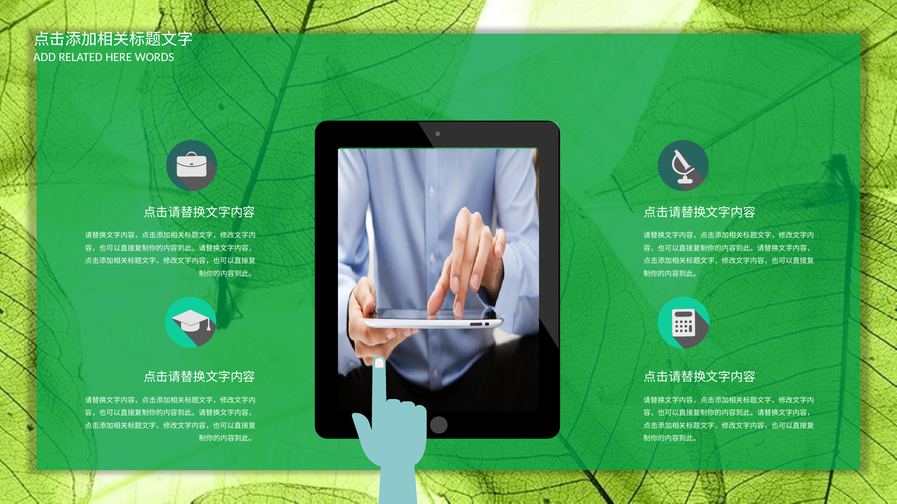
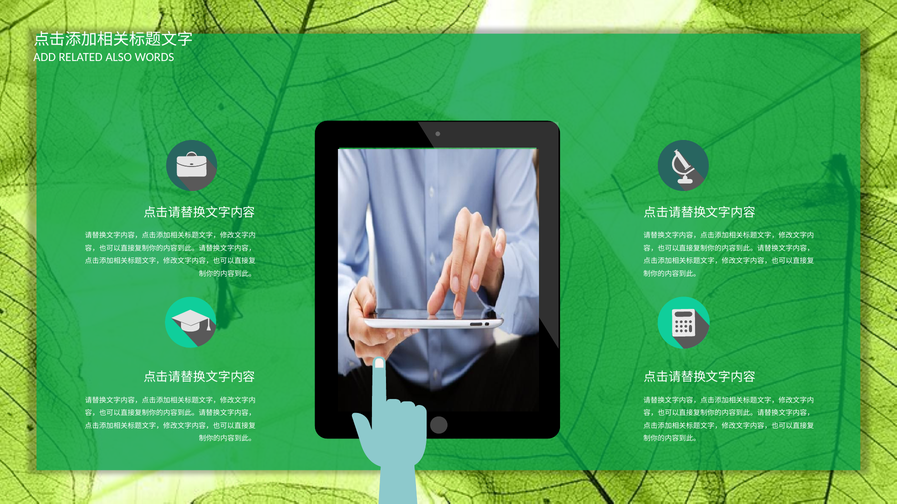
HERE: HERE -> ALSO (119, 57)
